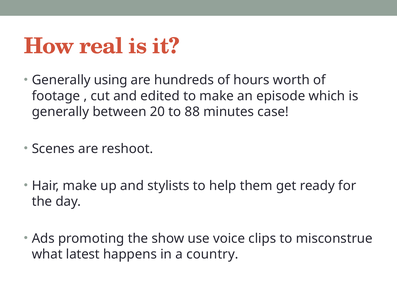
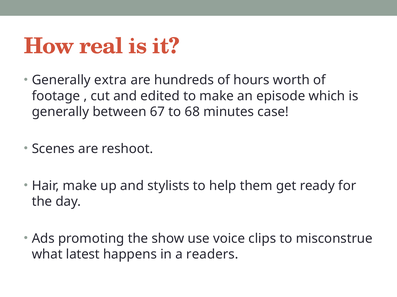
using: using -> extra (111, 80)
20: 20 -> 67 (157, 112)
88: 88 -> 68 (192, 112)
country: country -> readers (212, 255)
